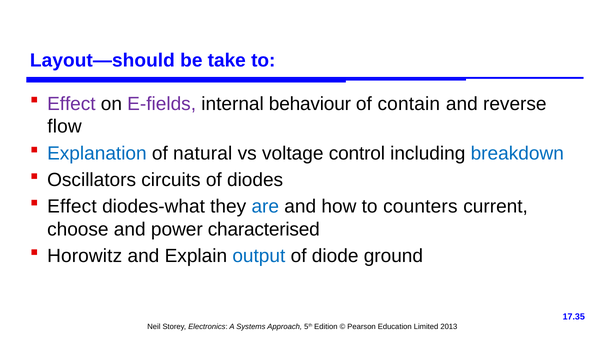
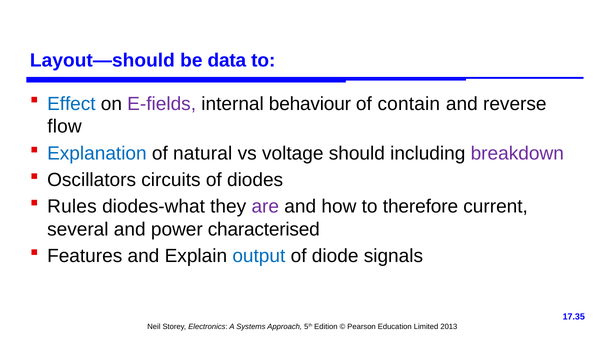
take: take -> data (227, 60)
Effect colour: purple -> blue (71, 104)
control: control -> should (357, 153)
breakdown colour: blue -> purple (517, 153)
Effect: Effect -> Rules (72, 207)
are colour: blue -> purple (265, 207)
counters: counters -> therefore (421, 207)
choose: choose -> several (78, 230)
Horowitz: Horowitz -> Features (85, 256)
ground: ground -> signals (393, 256)
